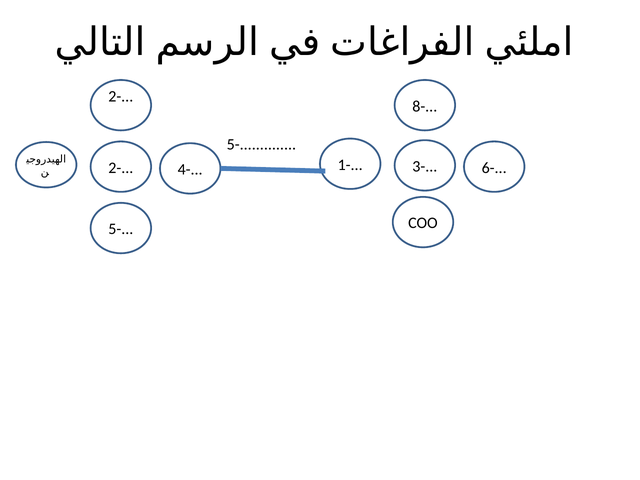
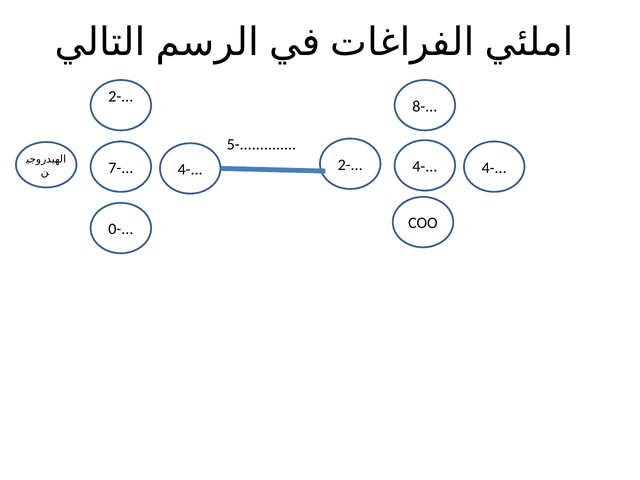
1-: 1- -> 2- (350, 165)
3-: 3- -> 4- (425, 166)
6-: 6- -> 4- (494, 168)
2-: 2- -> 7- (121, 168)
5-: 5- -> 0- (121, 229)
